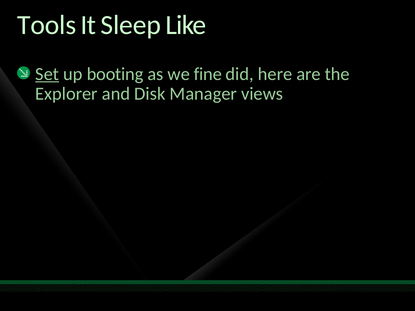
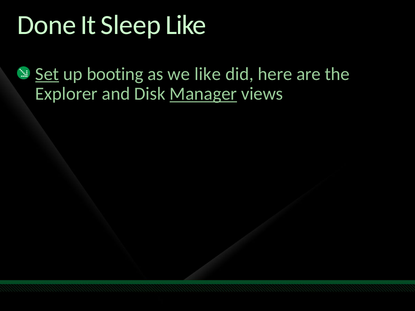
Tools: Tools -> Done (47, 25)
we fine: fine -> like (208, 74)
Manager underline: none -> present (203, 94)
